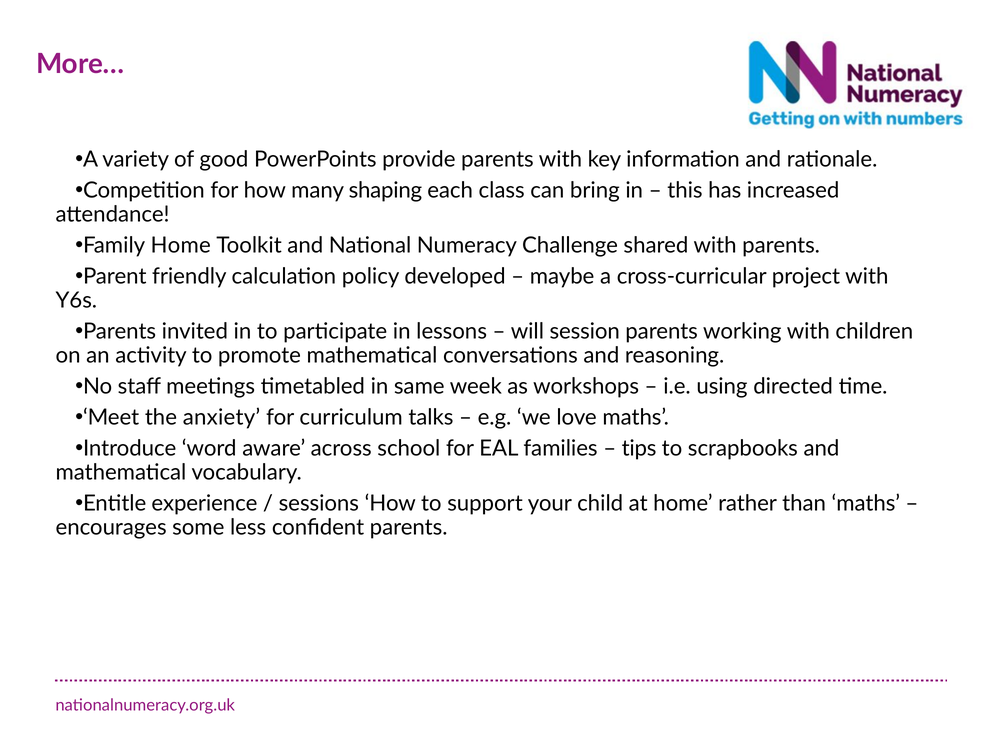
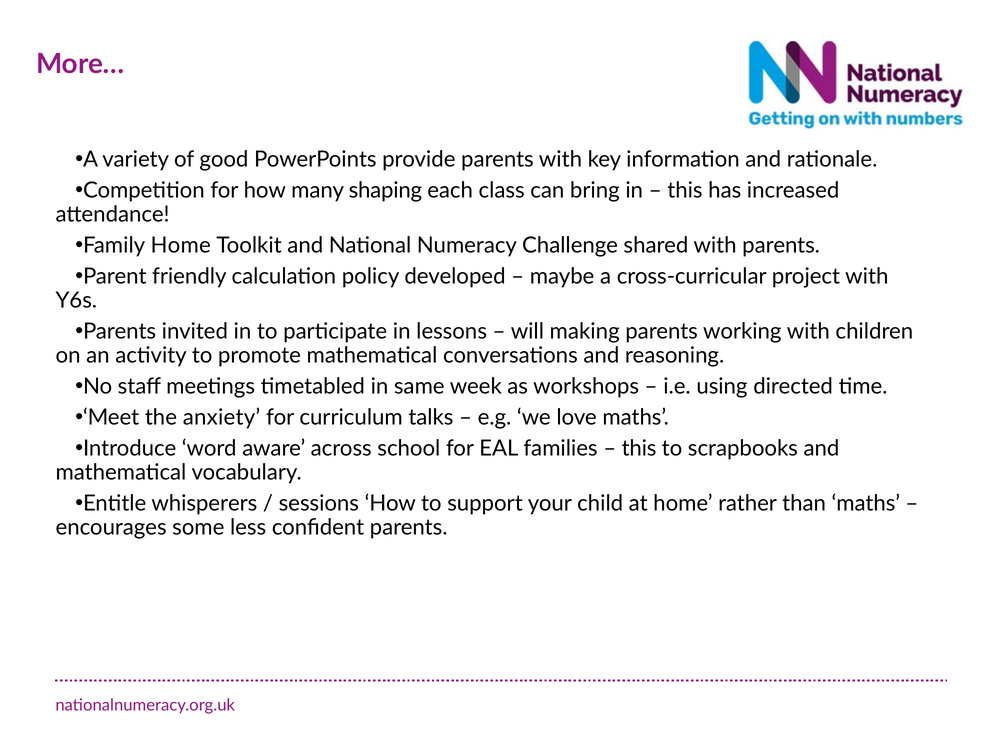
session: session -> making (585, 332)
tips: tips -> this (639, 449)
experience: experience -> whisperers (204, 504)
